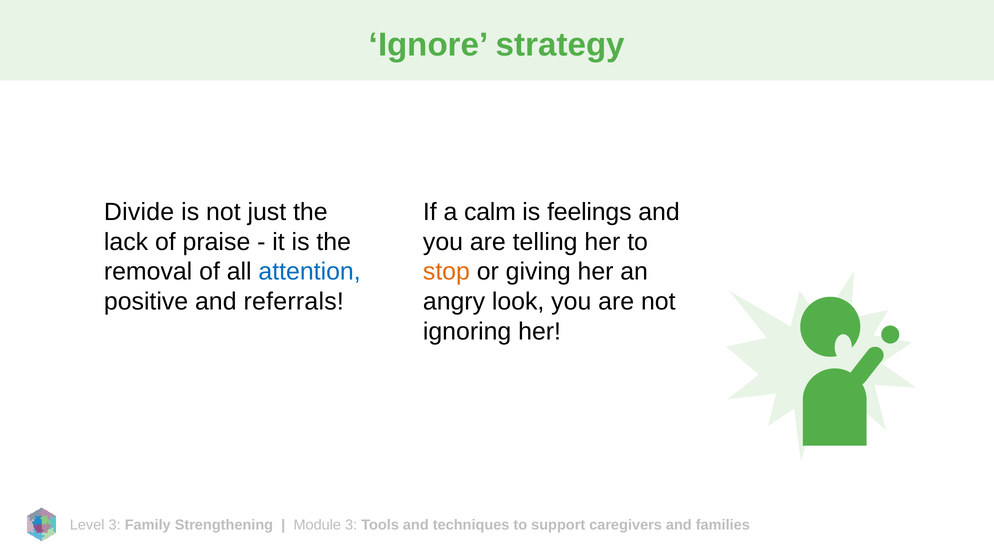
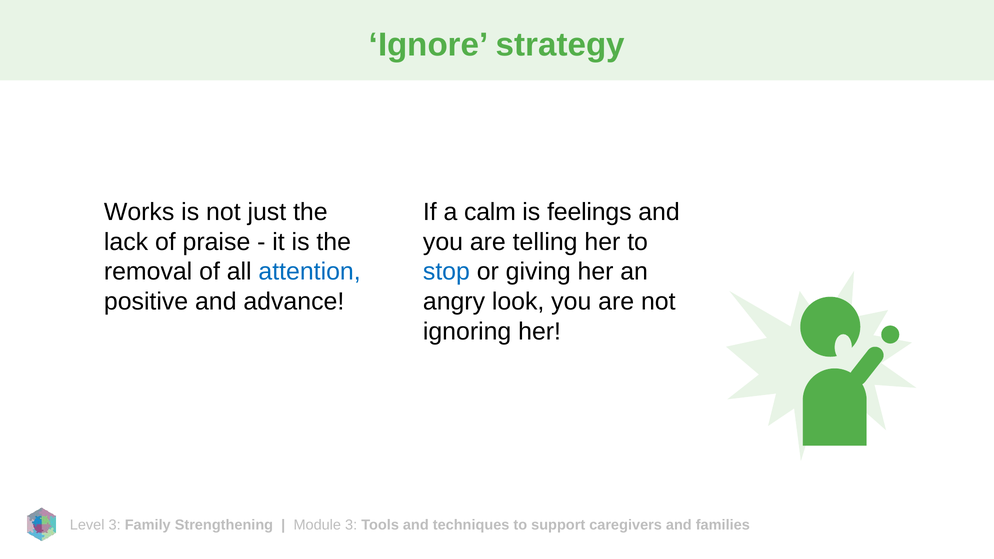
Divide: Divide -> Works (139, 212)
stop colour: orange -> blue (446, 272)
referrals: referrals -> advance (294, 302)
